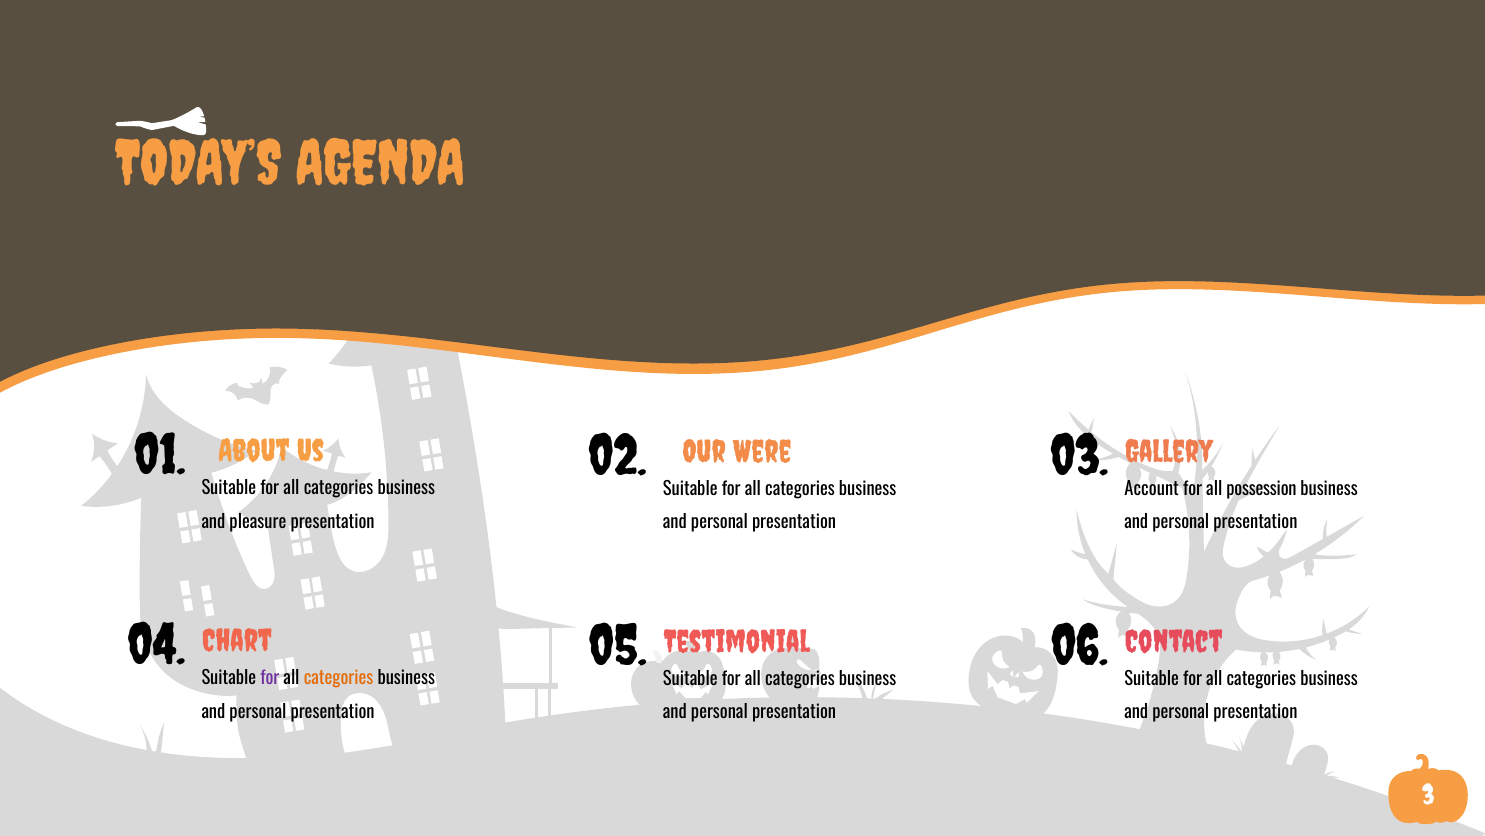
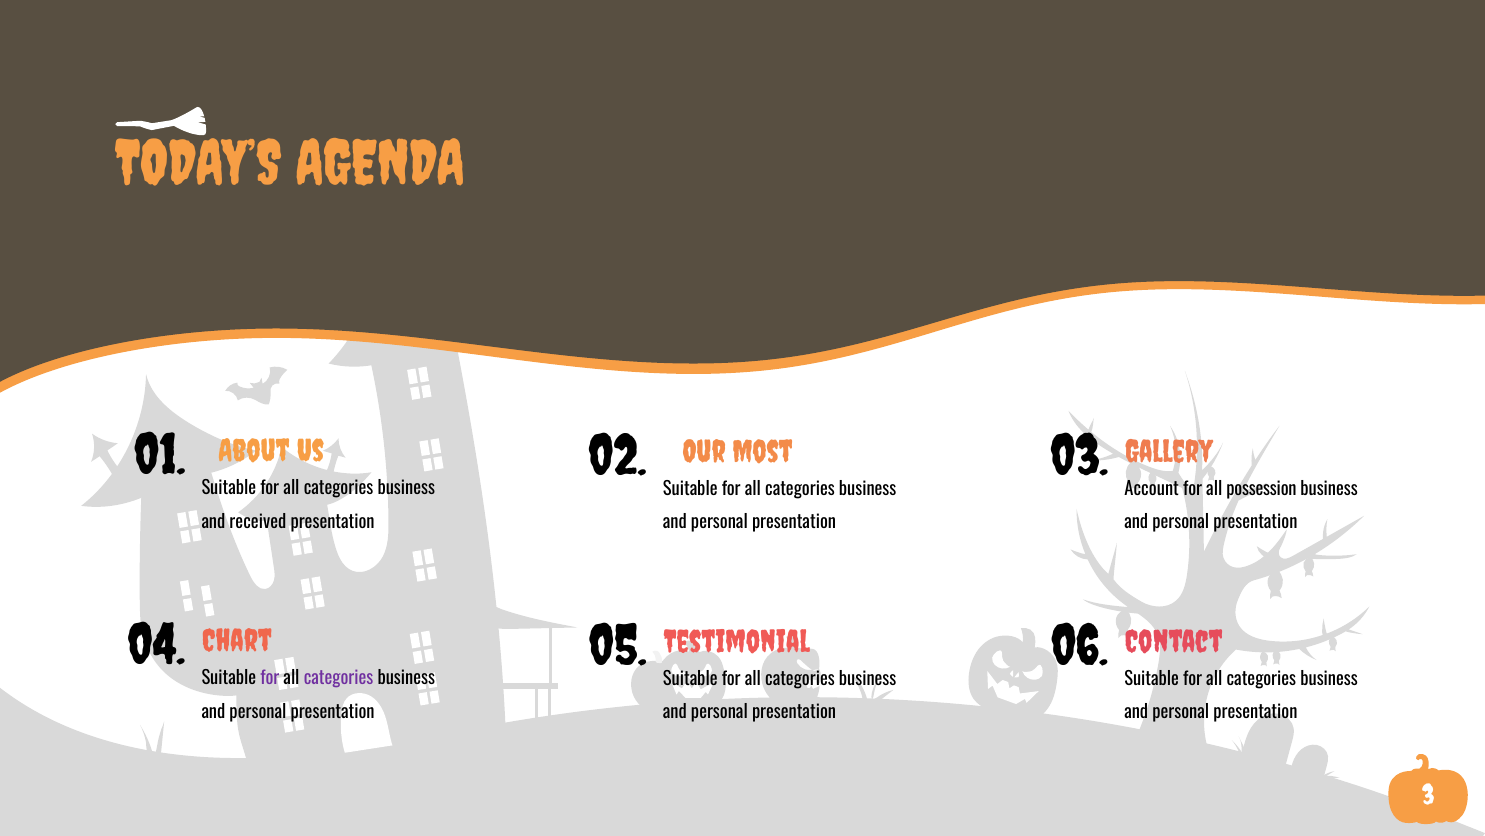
Were: Were -> Most (763, 452)
pleasure: pleasure -> received (258, 522)
categories colour: orange -> purple (339, 678)
